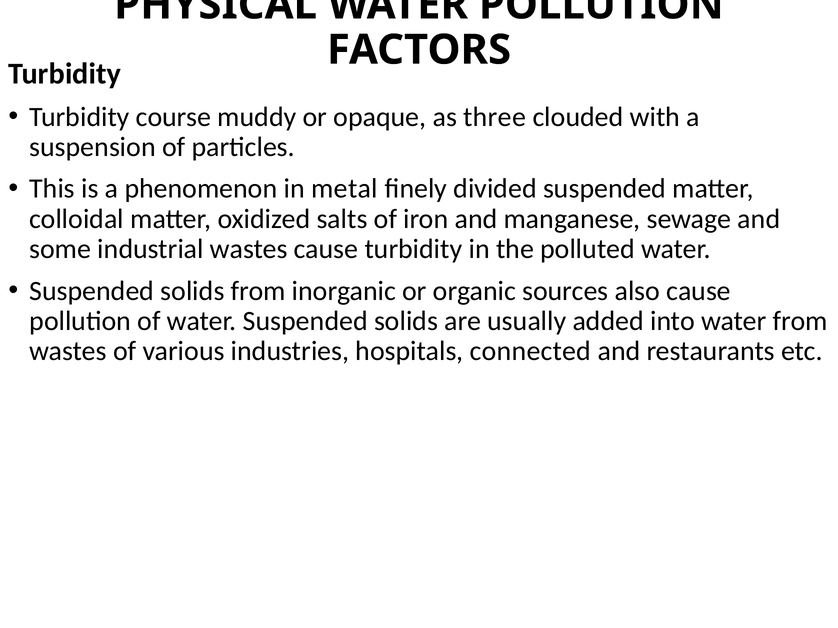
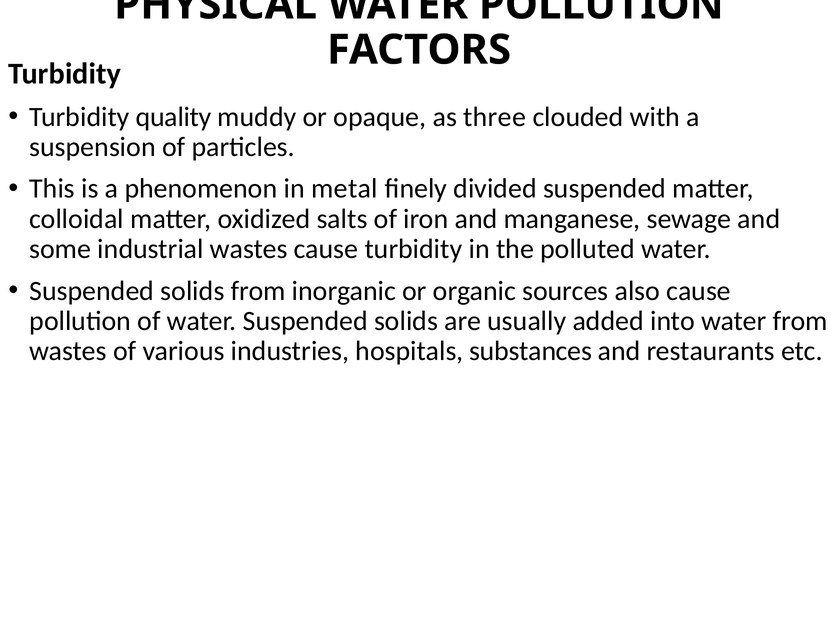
course: course -> quality (174, 117)
connected: connected -> substances (531, 351)
